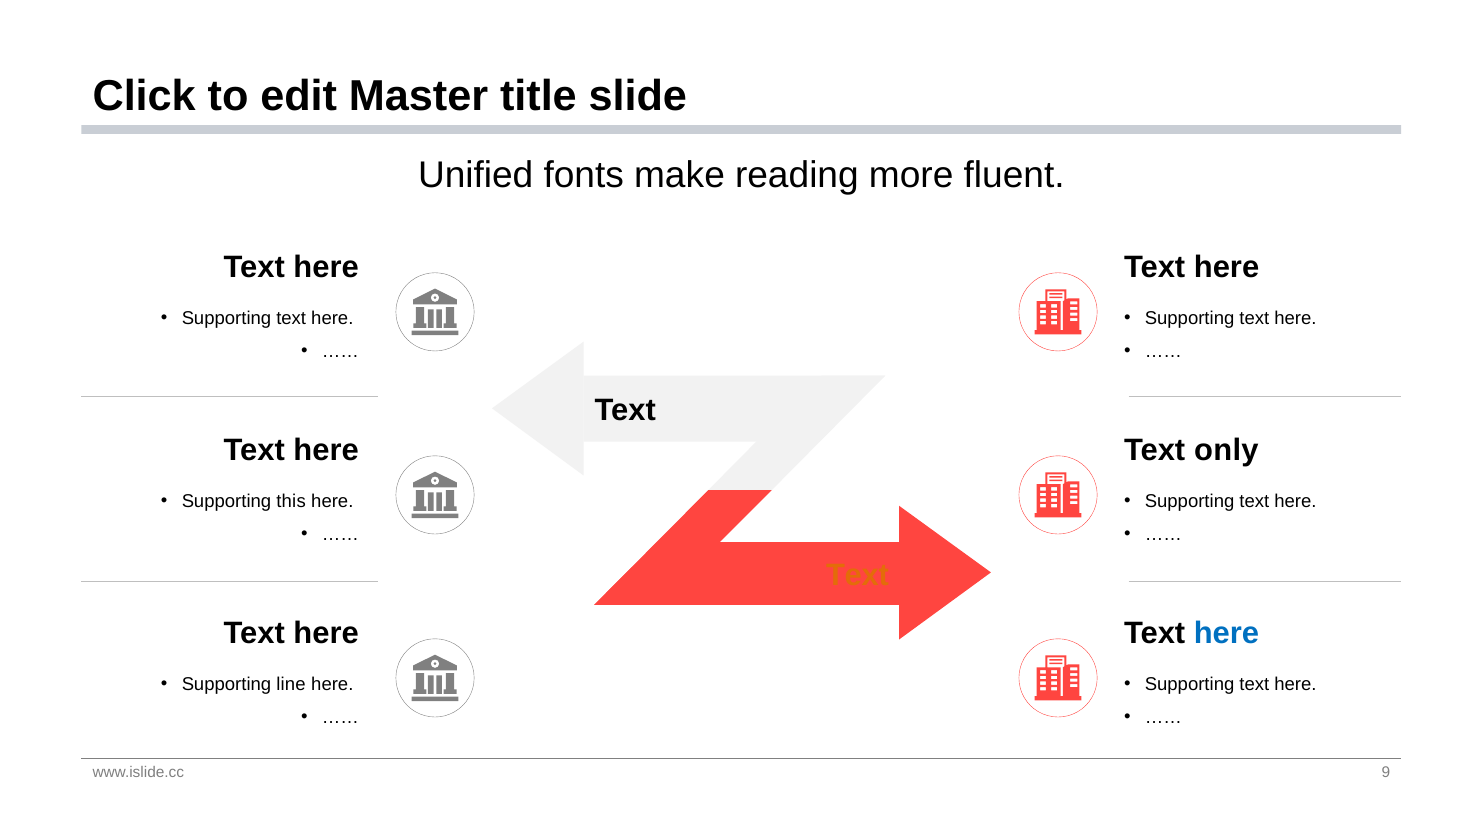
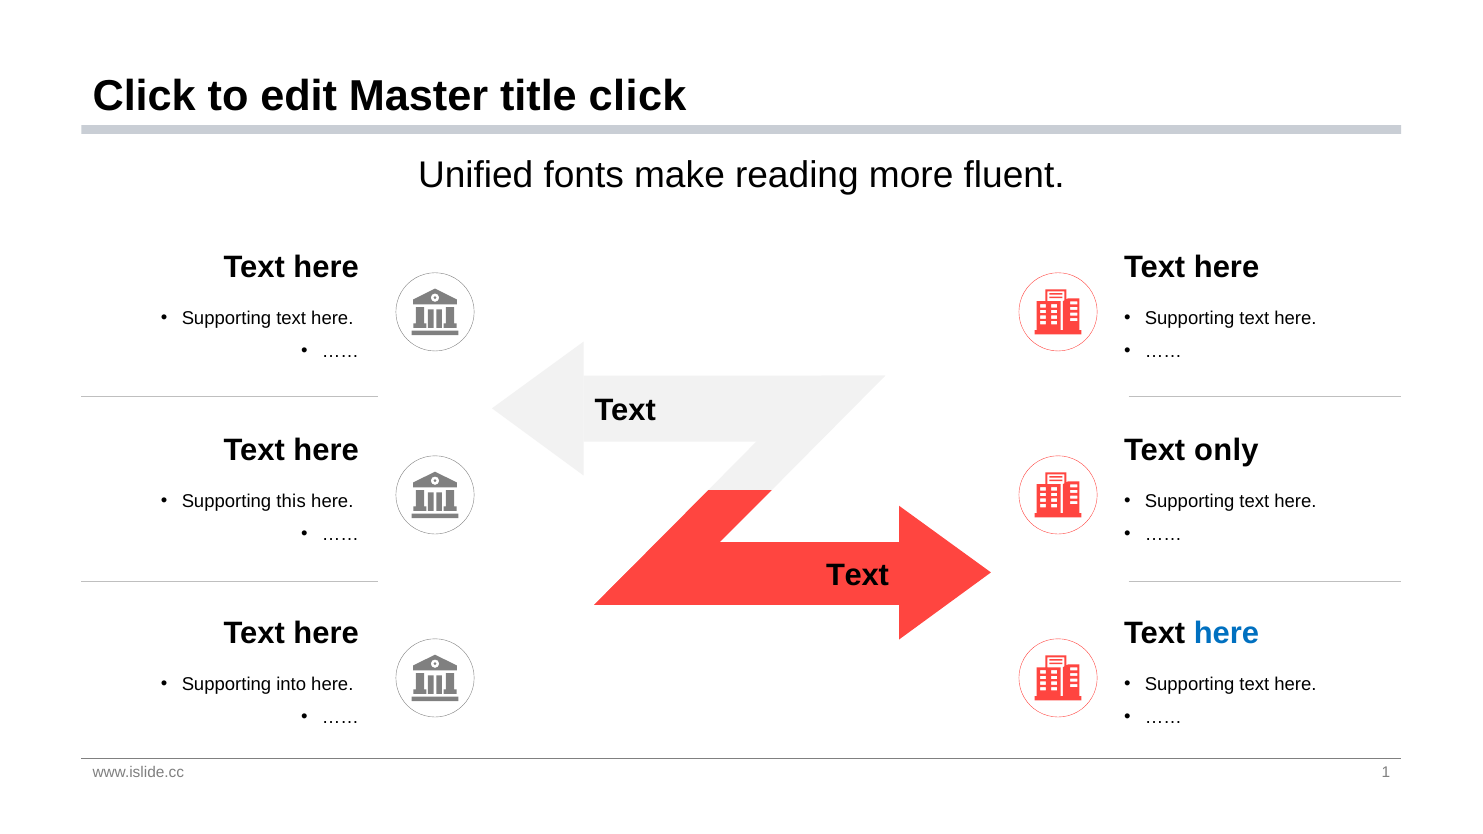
title slide: slide -> click (638, 96)
Text colour: orange -> black (857, 576)
line: line -> into (291, 684)
9: 9 -> 1 (1386, 773)
